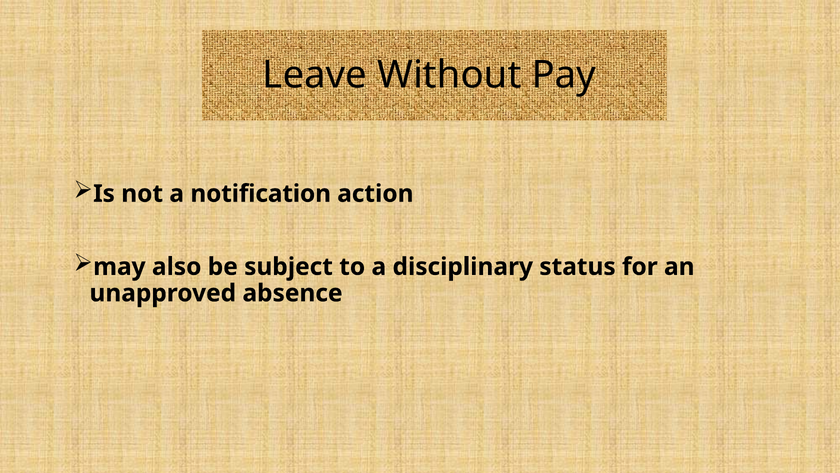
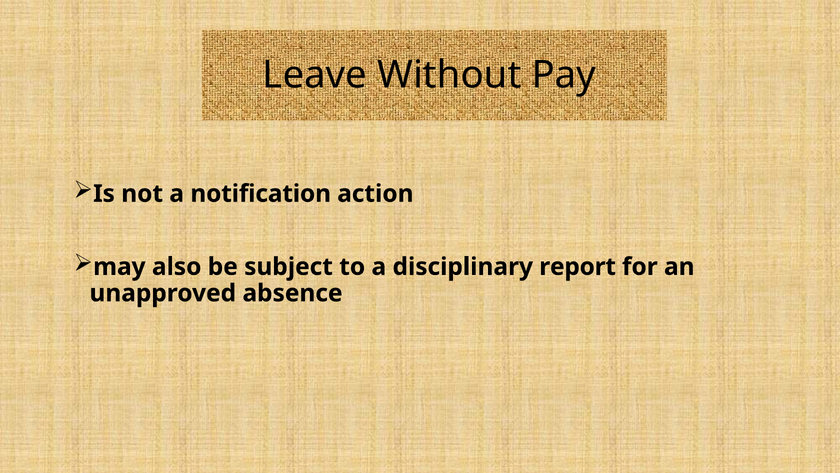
status: status -> report (578, 267)
